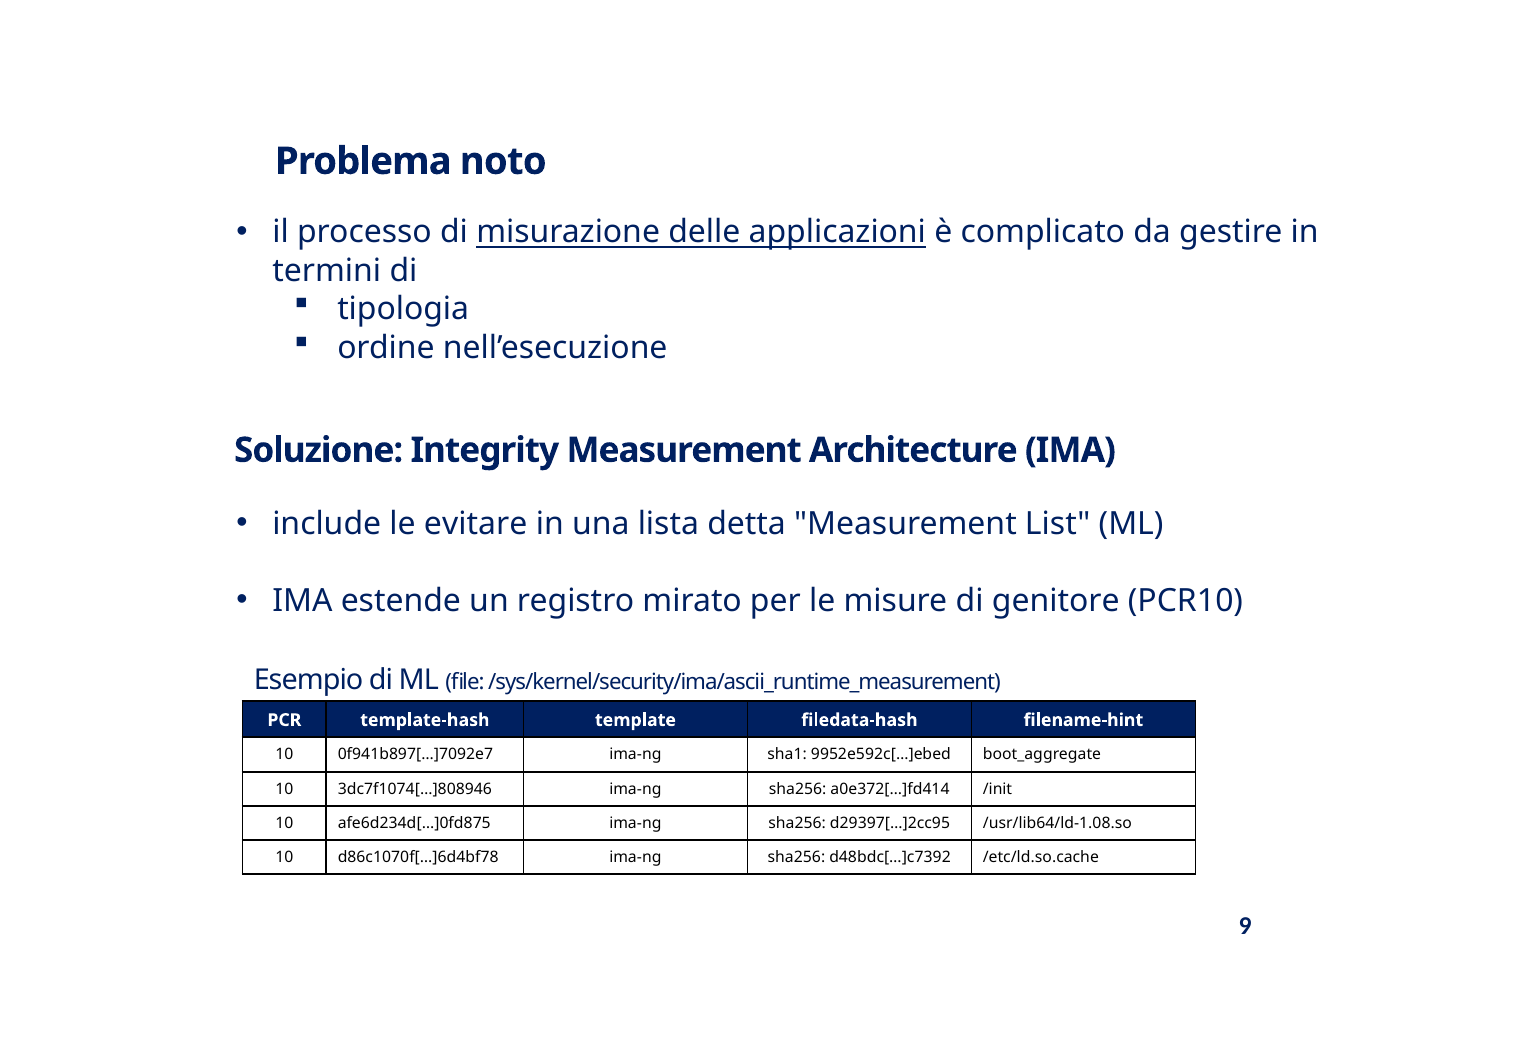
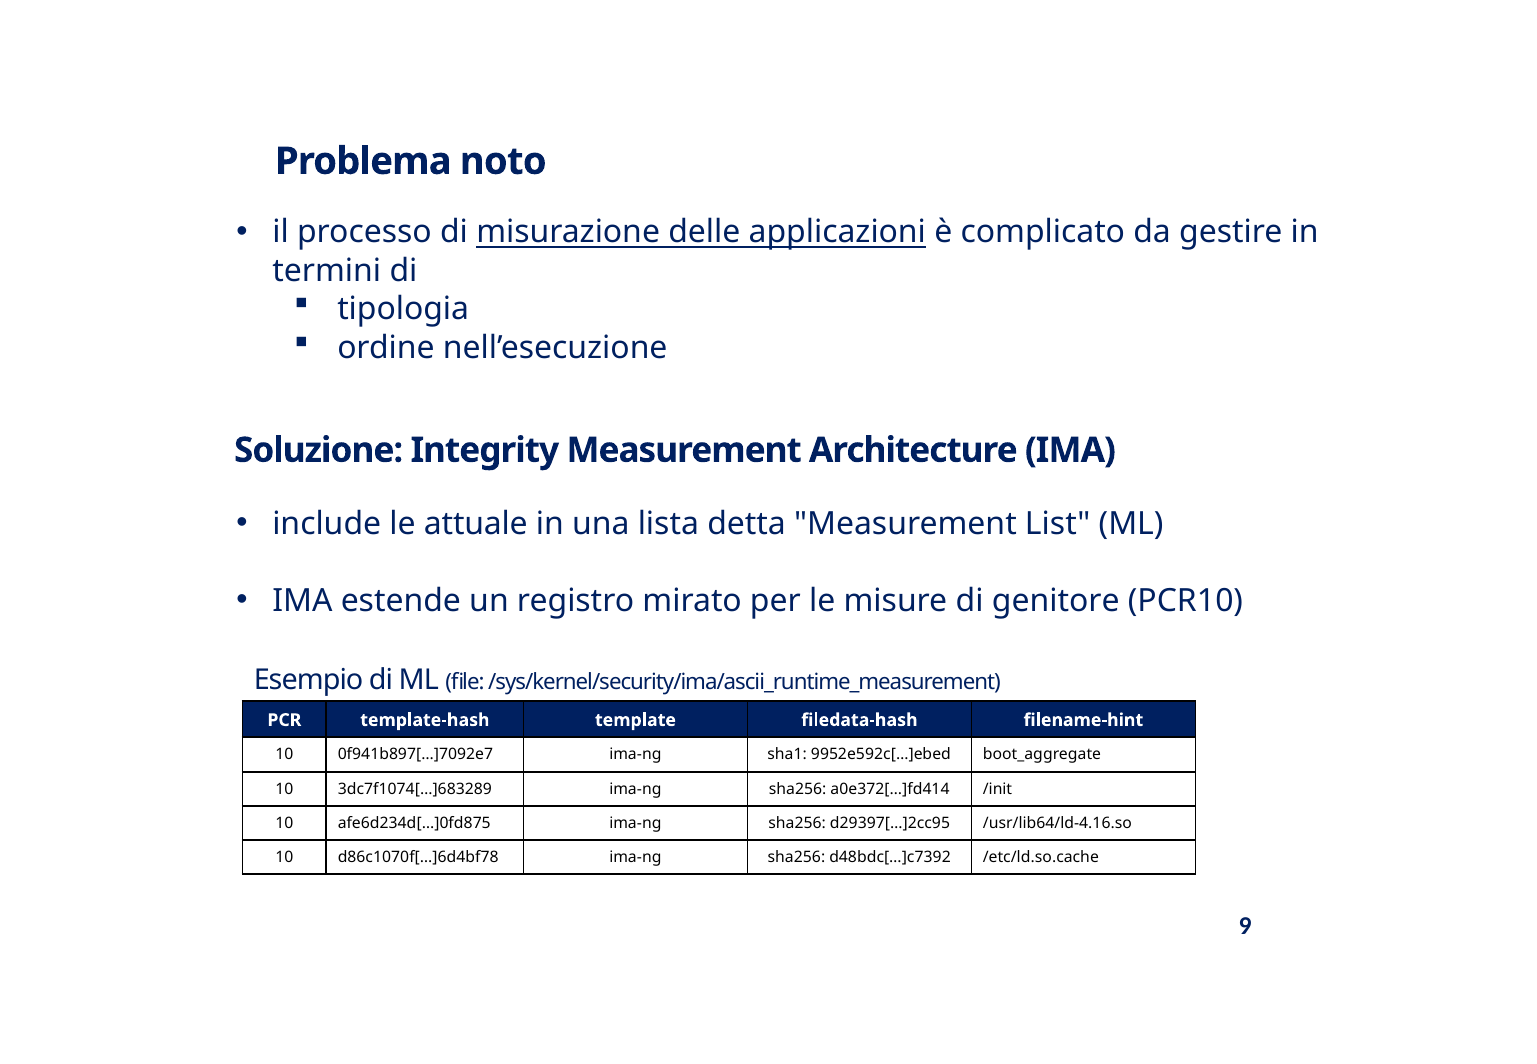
evitare: evitare -> attuale (476, 524)
3dc7f1074[…]808946: 3dc7f1074[…]808946 -> 3dc7f1074[…]683289 (415, 790)
/usr/lib64/ld-1.08.so: /usr/lib64/ld-1.08.so -> /usr/lib64/ld-4.16.so (1057, 824)
